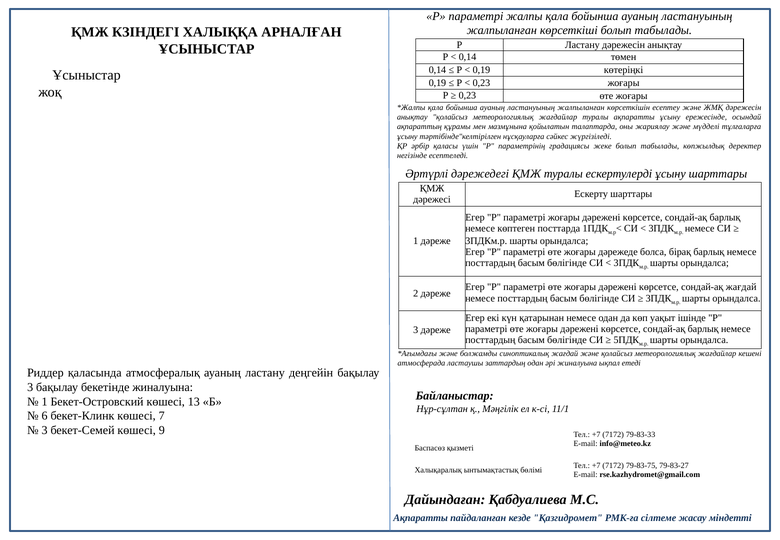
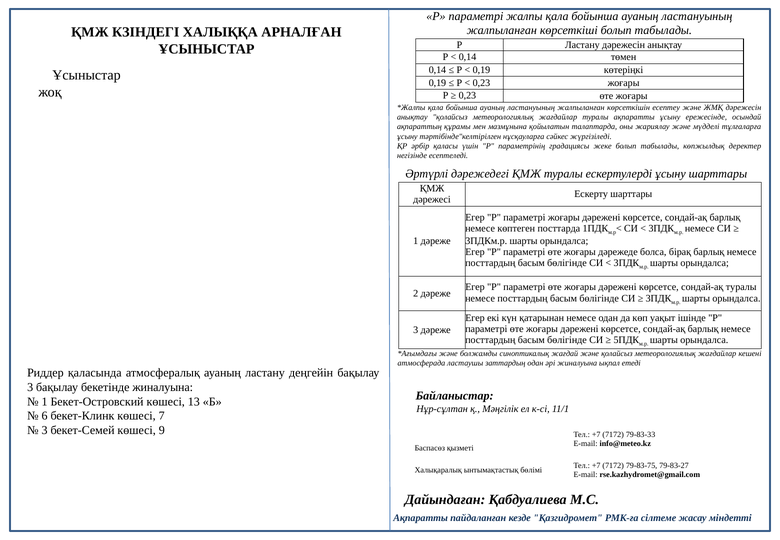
сондай-ақ жағдай: жағдай -> туралы (741, 287)
